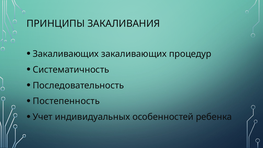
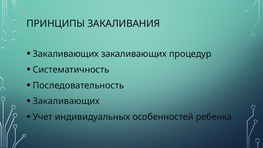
Постепенность: Постепенность -> Закаливающих (66, 101)
